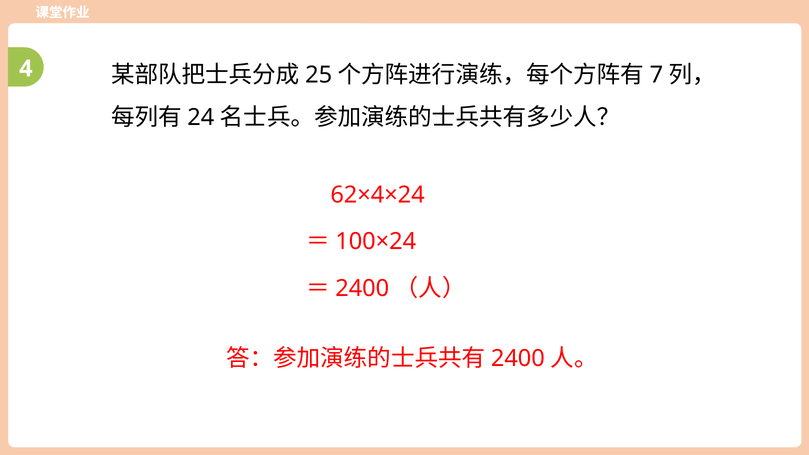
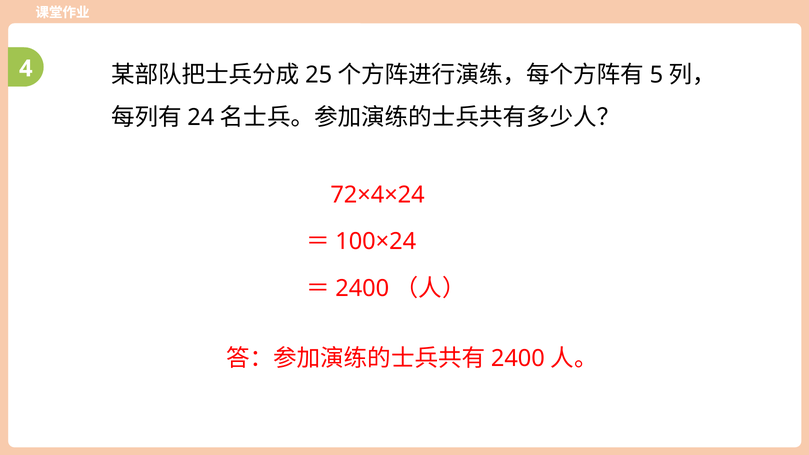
7: 7 -> 5 (656, 75)
62×4×24: 62×4×24 -> 72×4×24 (378, 195)
